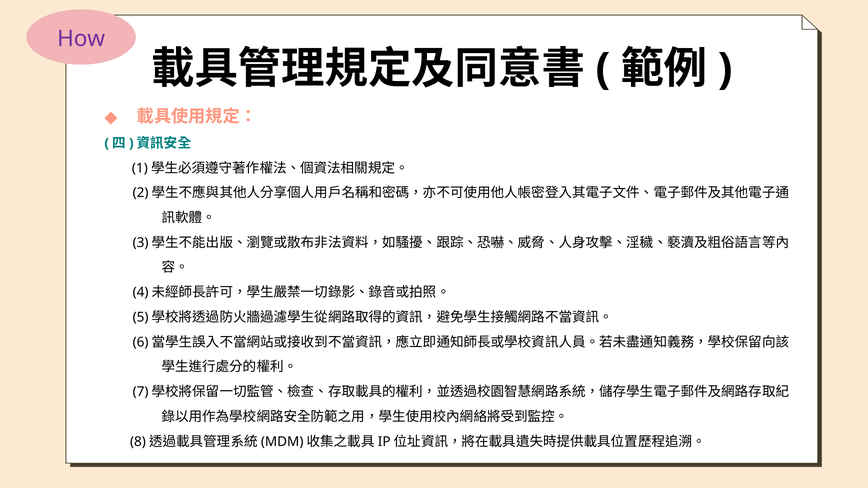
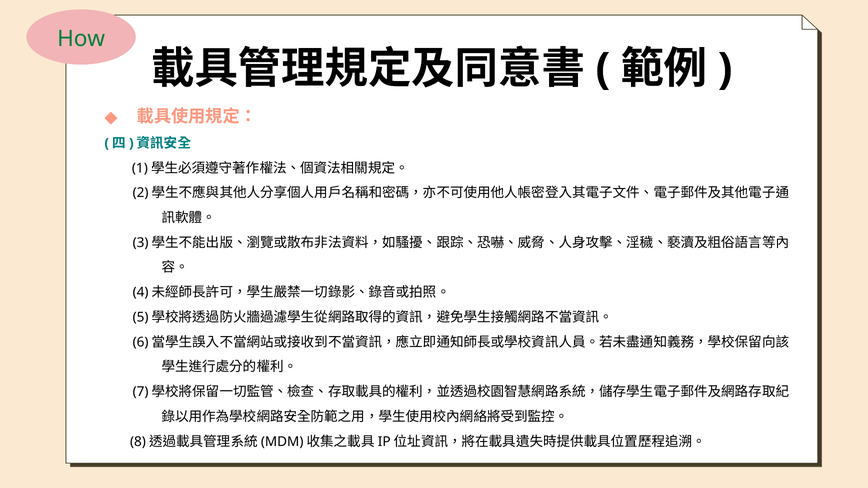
How colour: purple -> green (81, 39)
